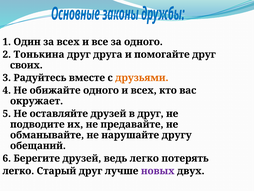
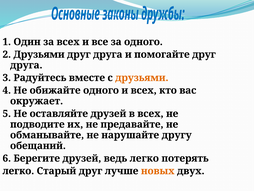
2 Тонькина: Тонькина -> Друзьями (39, 54)
своих: своих -> друга (26, 65)
в друг: друг -> всех (150, 113)
новых colour: purple -> orange (158, 171)
